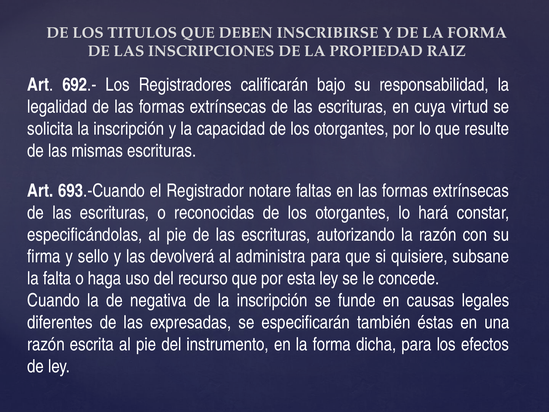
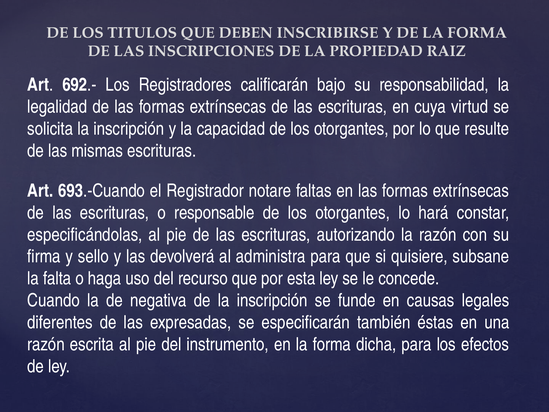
reconocidas: reconocidas -> responsable (214, 213)
